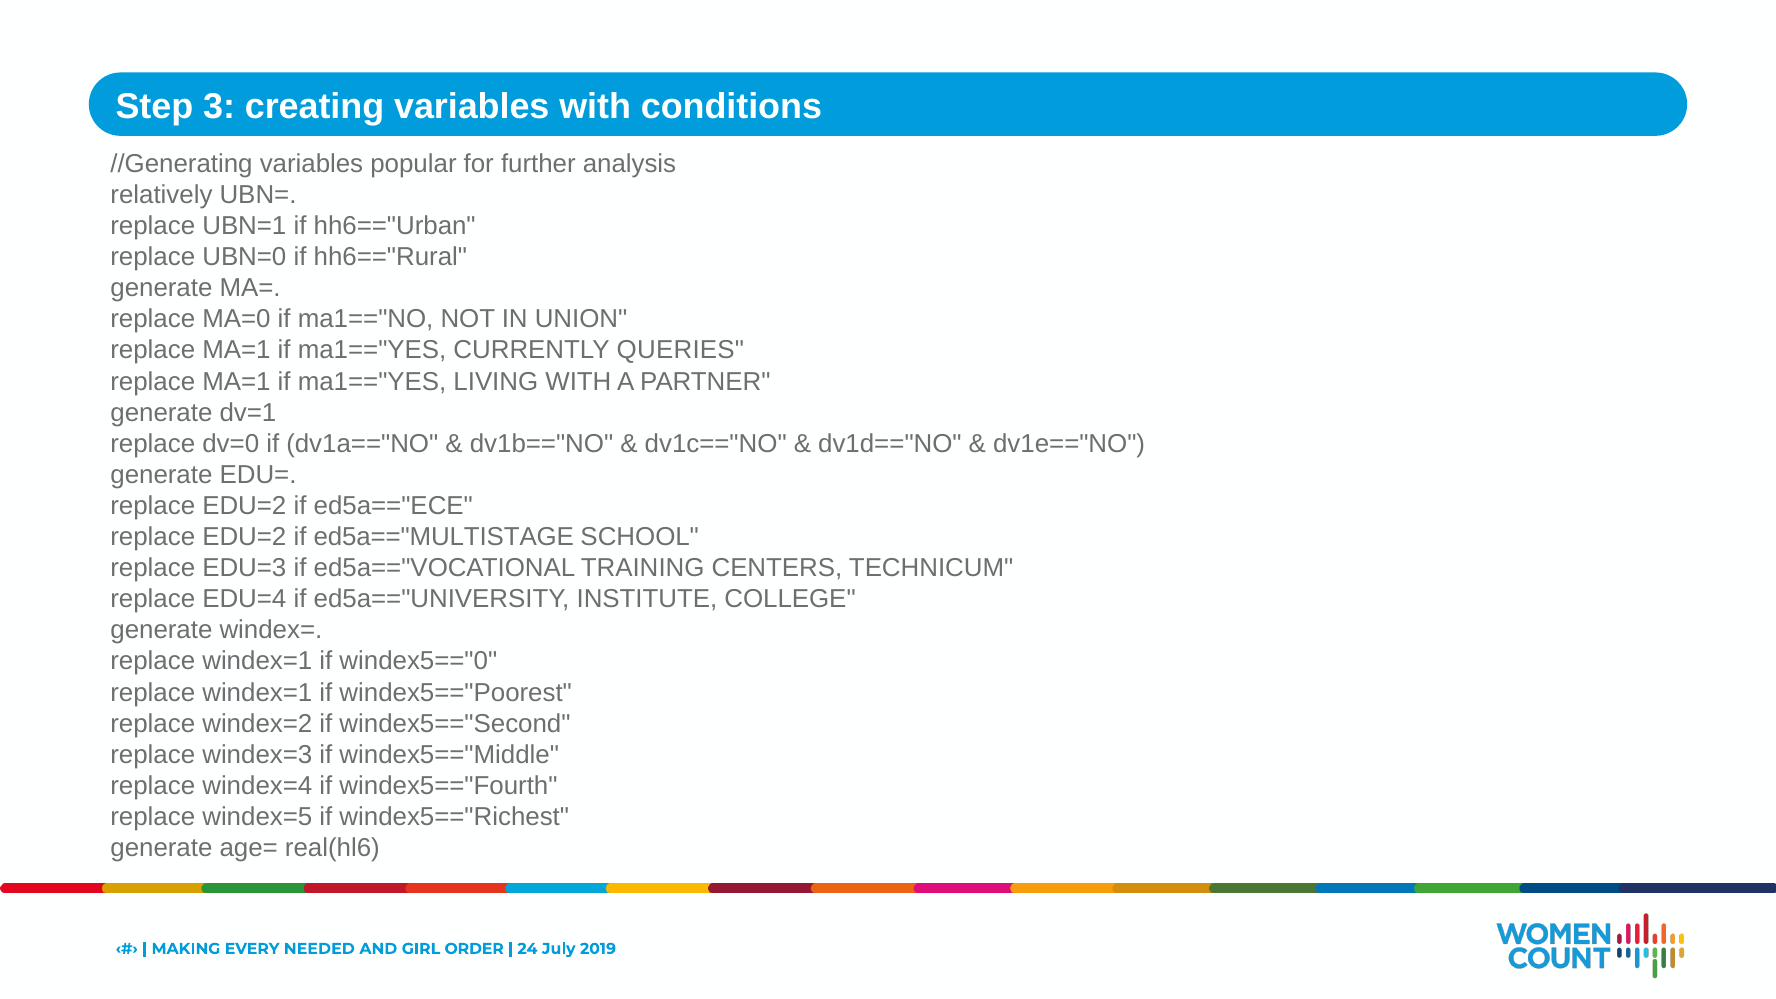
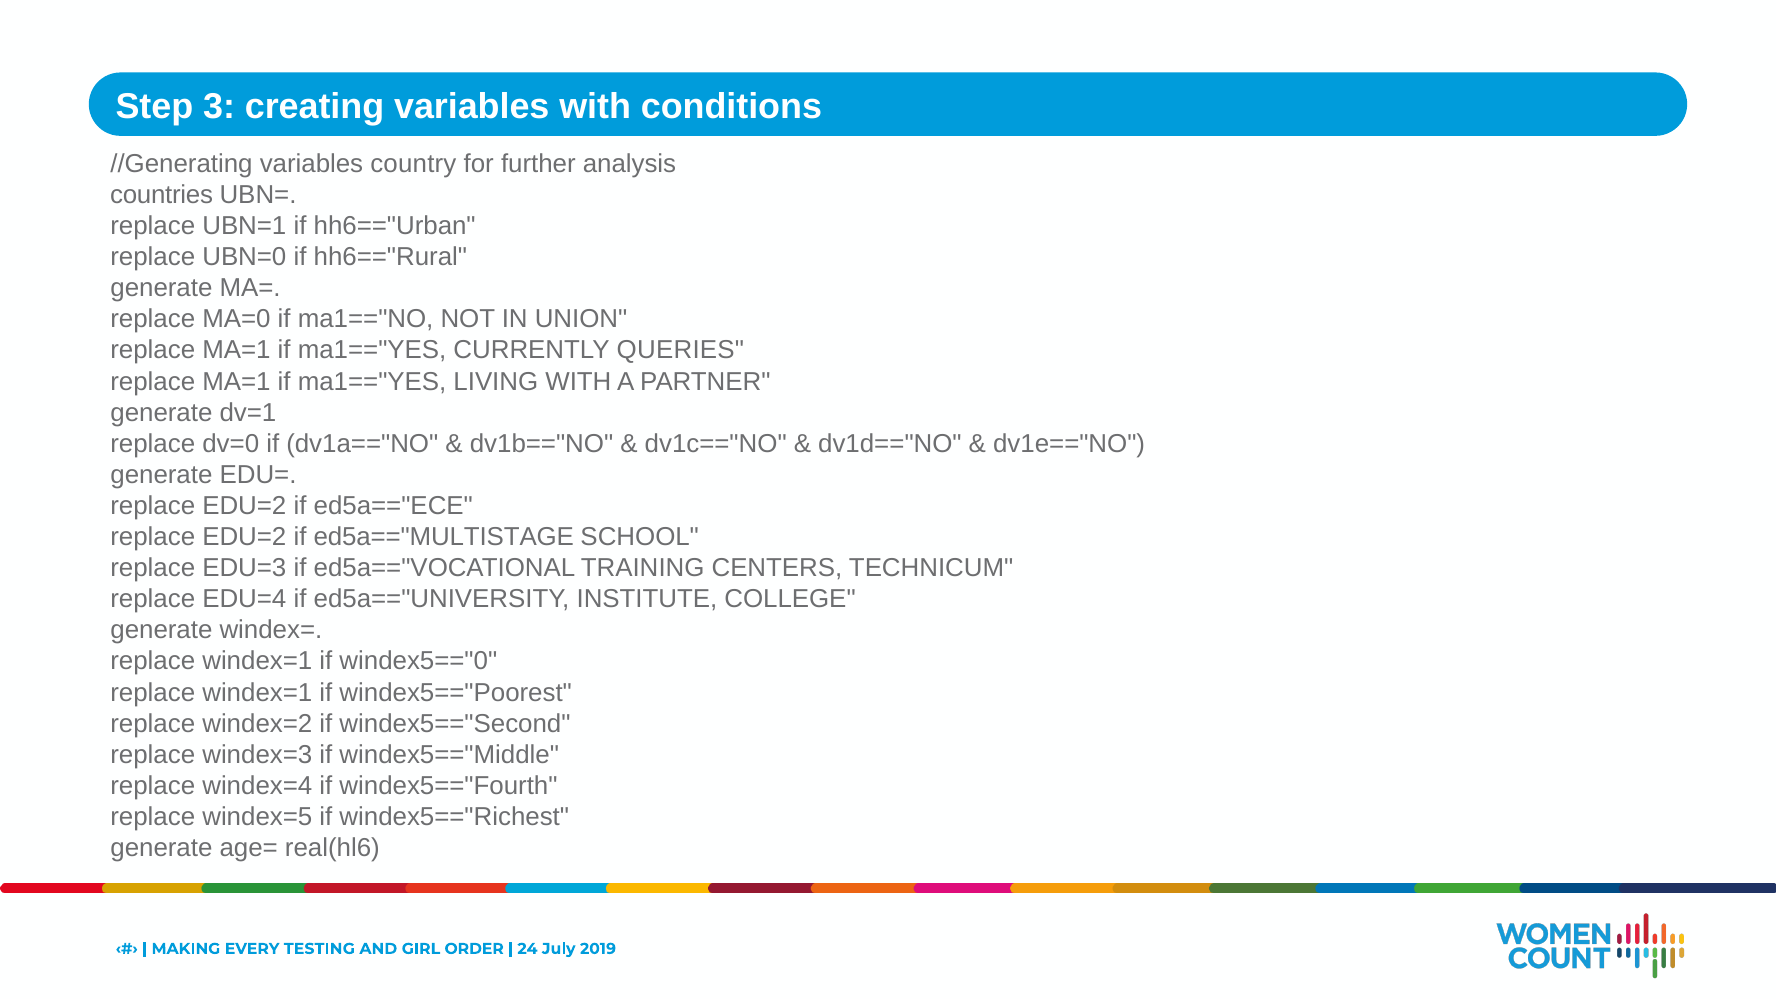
popular: popular -> country (413, 164)
relatively: relatively -> countries (162, 195)
NEEDED: NEEDED -> TESTING (319, 949)
